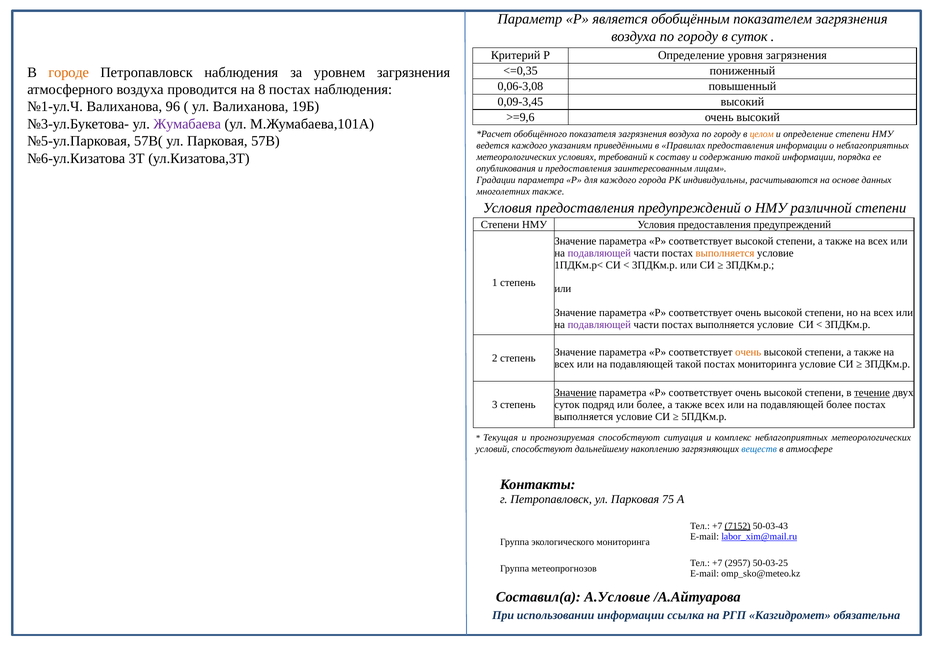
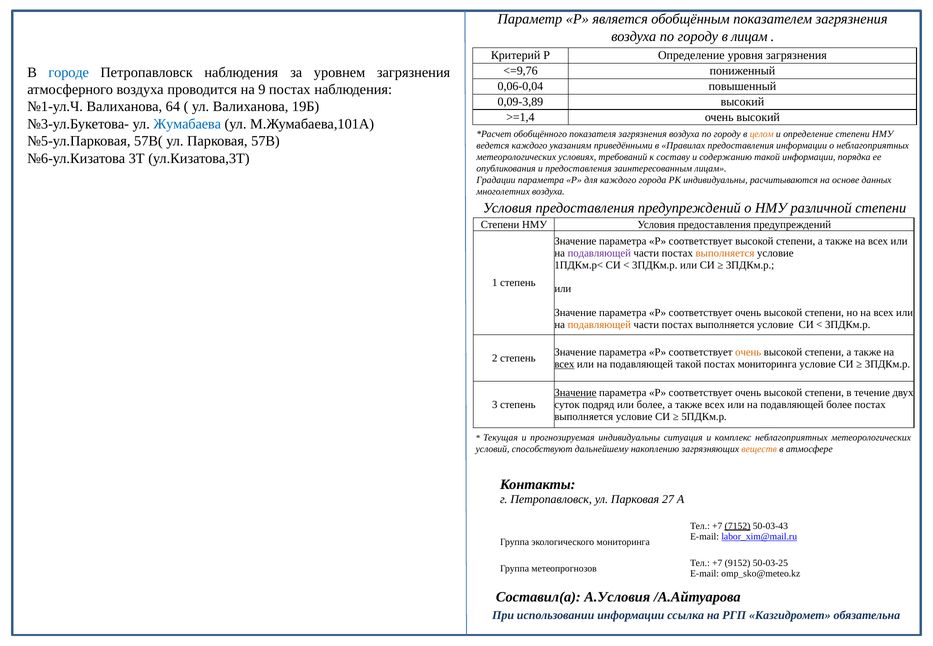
в суток: суток -> лицам (749, 36)
<=0,35: <=0,35 -> <=9,76 (520, 71)
городе colour: orange -> blue (69, 72)
0,06-3,08: 0,06-3,08 -> 0,06-0,04 (520, 86)
8: 8 -> 9 (262, 89)
0,09-3,45: 0,09-3,45 -> 0,09-3,89 (520, 102)
96: 96 -> 64 (173, 107)
>=9,6: >=9,6 -> >=1,4 (520, 117)
Жумабаева colour: purple -> blue (187, 124)
многолетних также: также -> воздуха (548, 191)
подавляющей colour: purple -> orange (599, 325)
всех underline: none -> present (564, 364)
течение underline: present -> none (872, 393)
прогнозируемая способствуют: способствуют -> индивидуальны (629, 437)
веществ colour: blue -> orange (759, 449)
75: 75 -> 27 (668, 499)
2957: 2957 -> 9152 (738, 563)
А.Условие: А.Условие -> А.Условия (617, 597)
